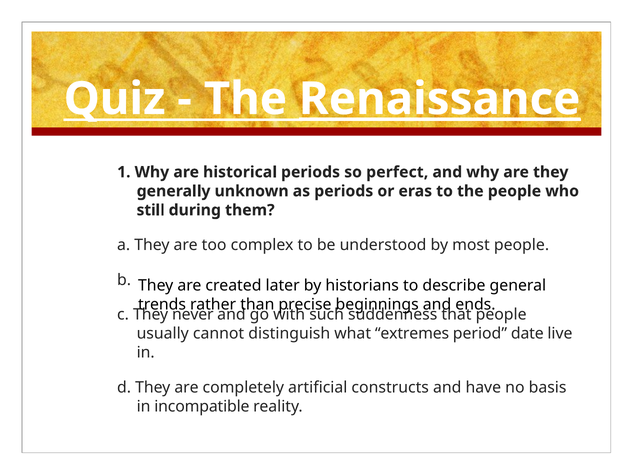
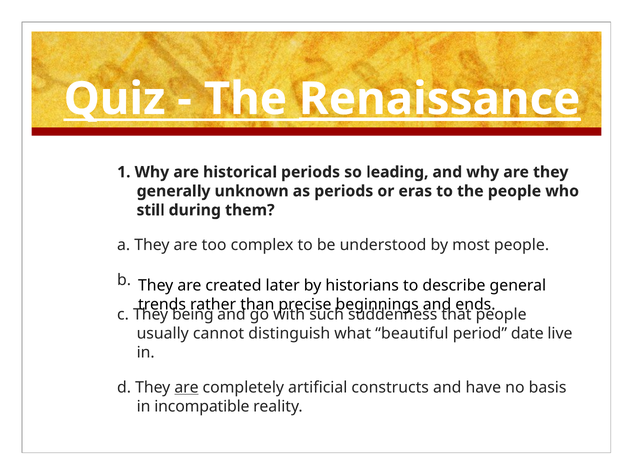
perfect: perfect -> leading (397, 172)
never: never -> being (193, 314)
extremes: extremes -> beautiful (412, 333)
are underline: none -> present (187, 387)
